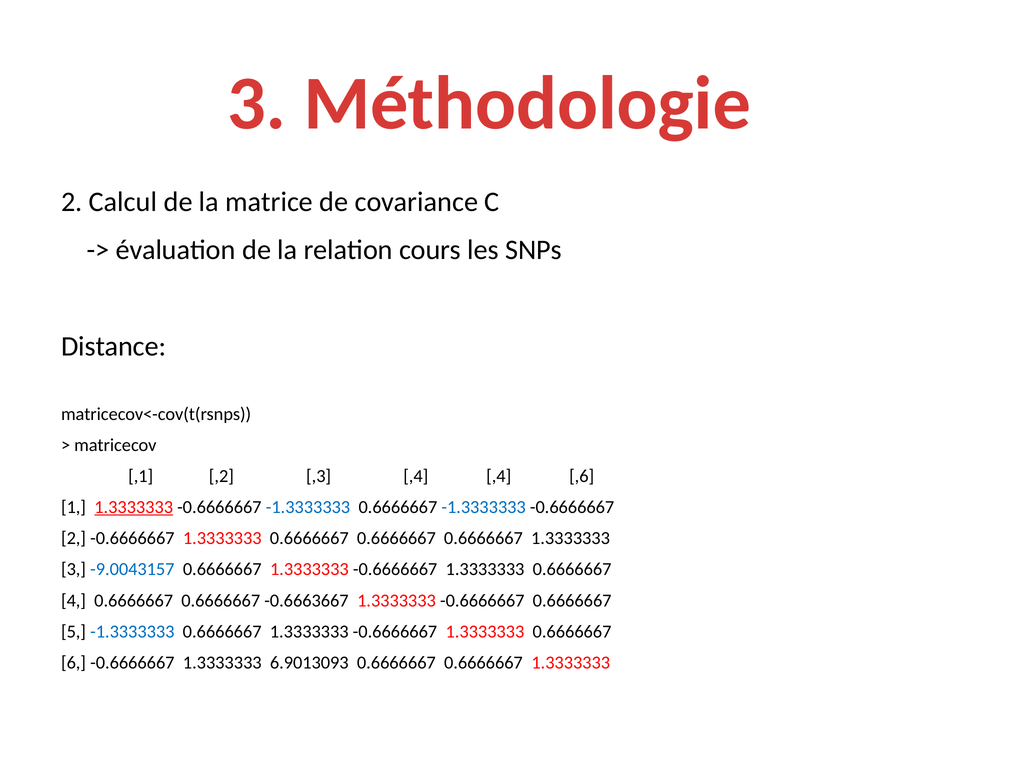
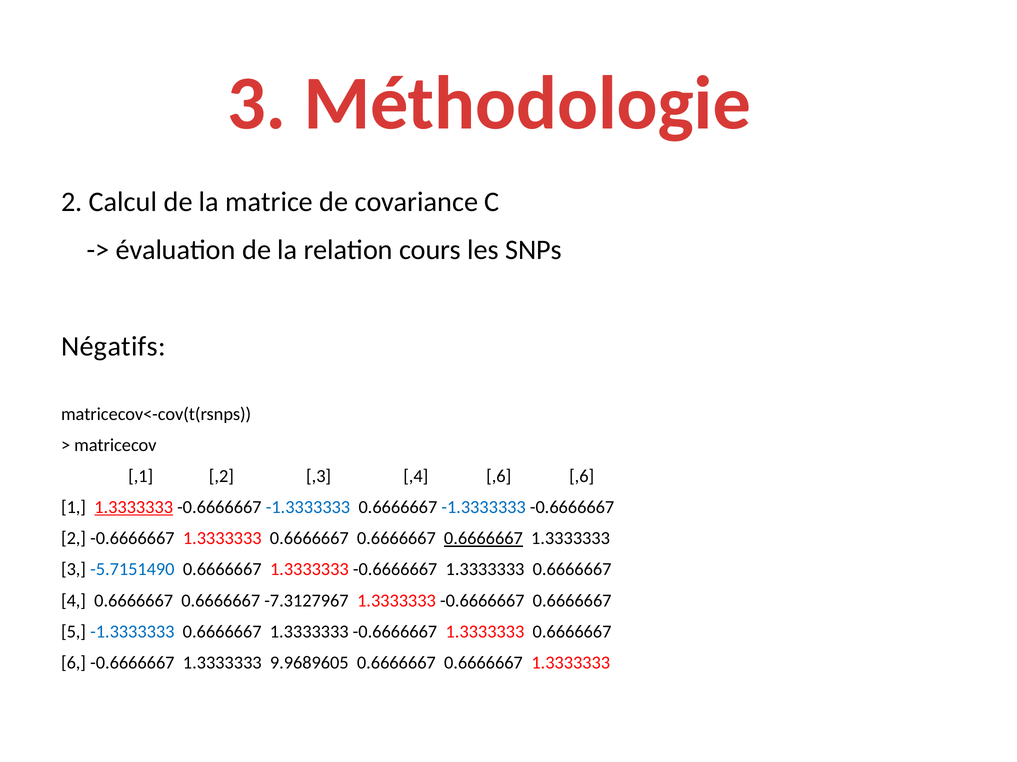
Distance: Distance -> Négatifs (113, 347)
,4 ,4: ,4 -> ,6 (499, 477)
0.6666667 underline: none -> present (483, 539)
-9.0043157: -9.0043157 -> -5.7151490 (132, 570)
-0.6663667: -0.6663667 -> -7.3127967 (306, 601)
6.9013093: 6.9013093 -> 9.9689605 (309, 663)
